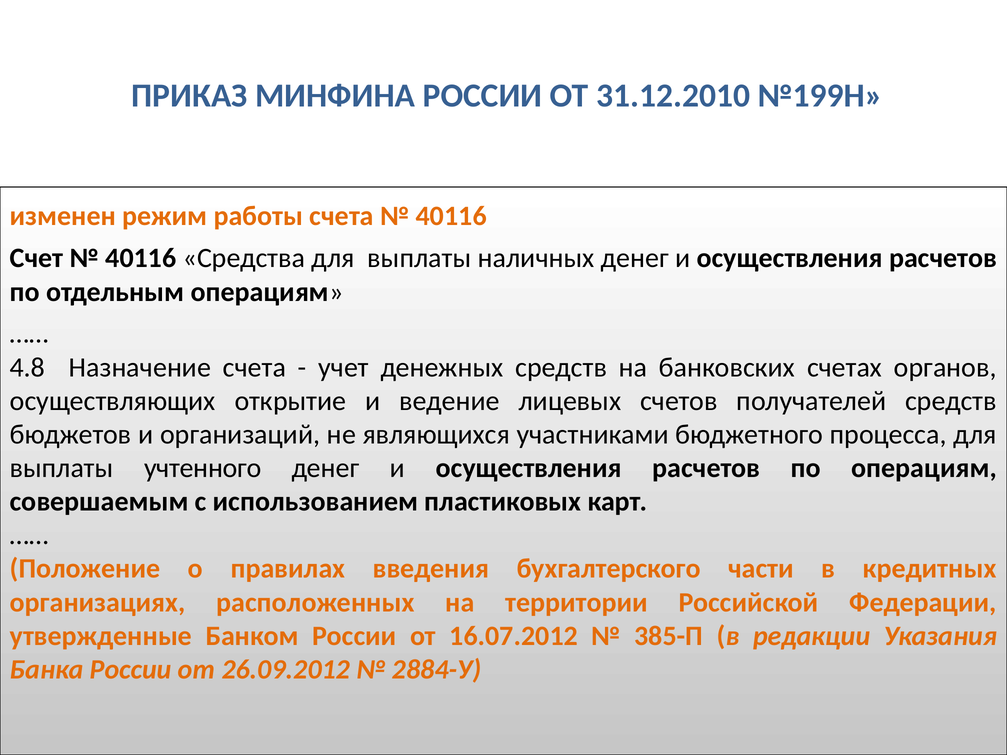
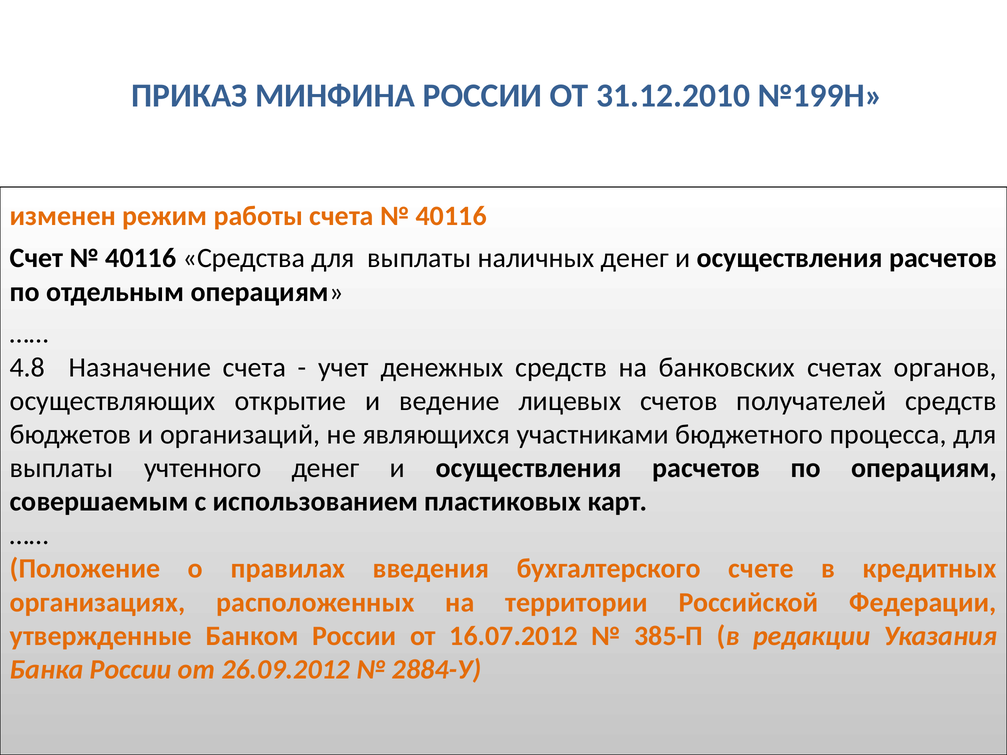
части: части -> счете (761, 569)
